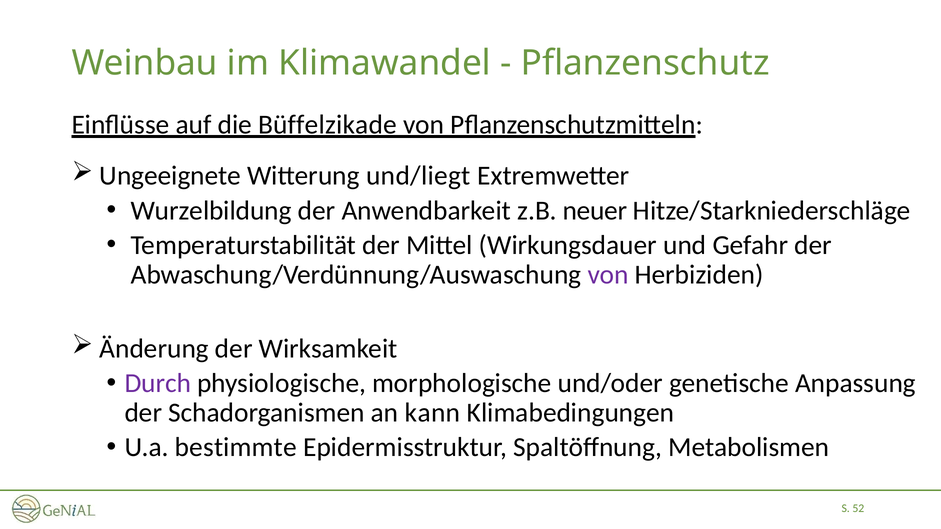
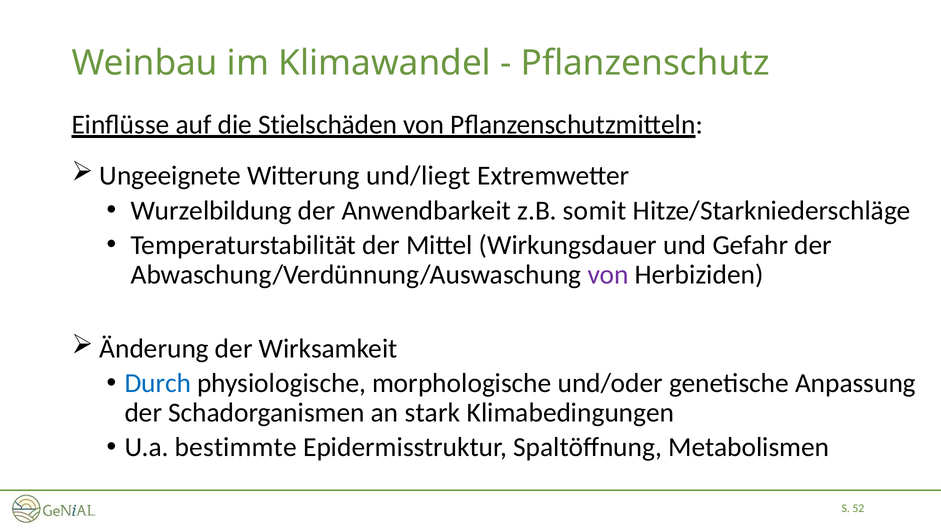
Büffelzikade: Büffelzikade -> Stielschäden (328, 125)
neuer: neuer -> somit (595, 211)
Durch colour: purple -> blue (158, 383)
kann: kann -> stark (433, 413)
